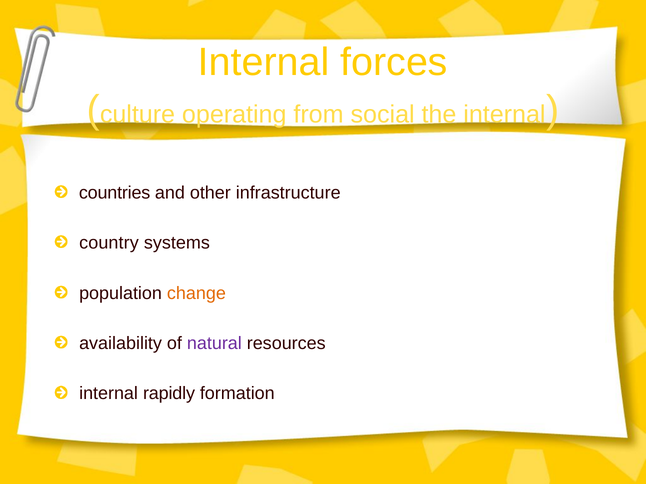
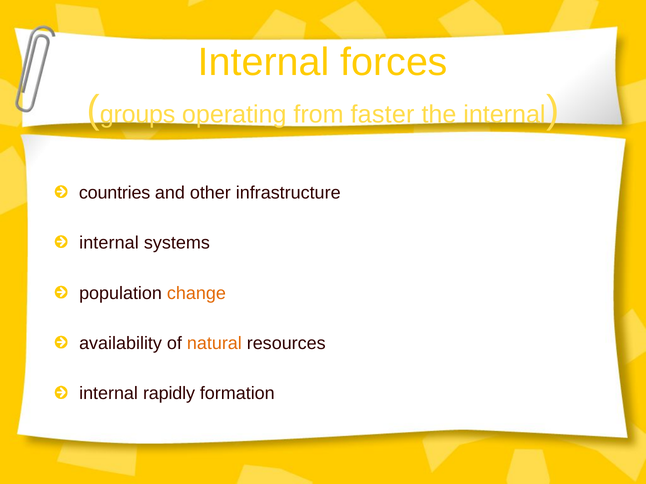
culture: culture -> groups (138, 115)
social: social -> faster (382, 115)
country: country -> internal (109, 243)
natural colour: purple -> orange (214, 344)
